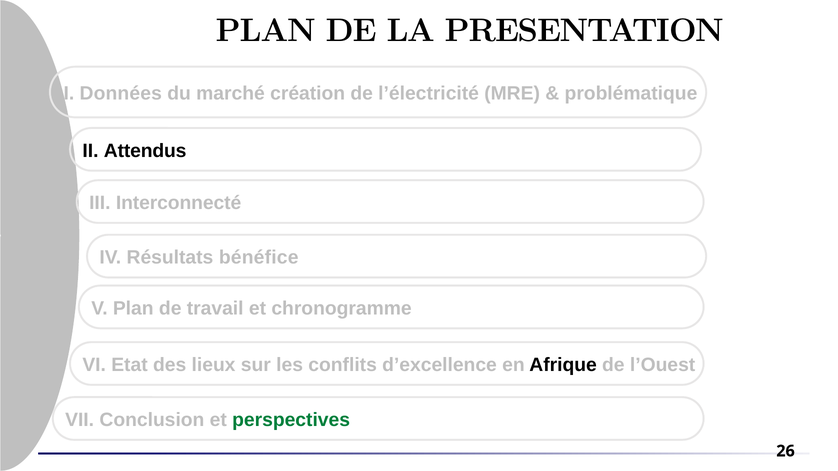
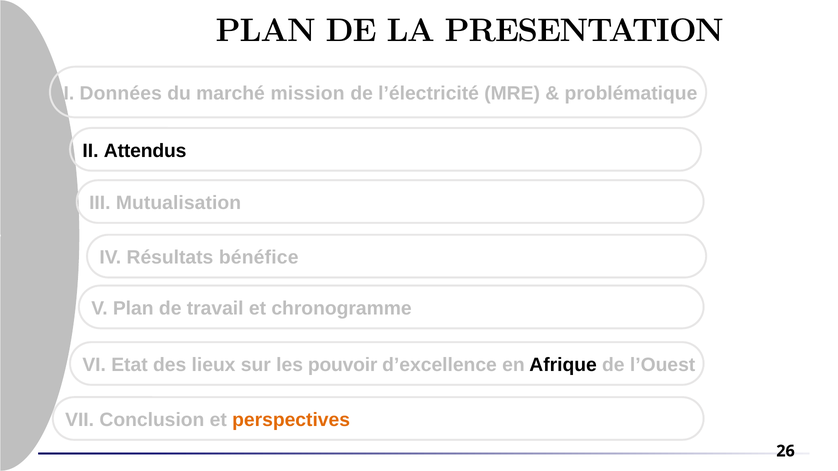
création: création -> mission (308, 93)
Interconnecté: Interconnecté -> Mutualisation (178, 203)
conflits: conflits -> pouvoir (343, 365)
perspectives colour: green -> orange (291, 420)
